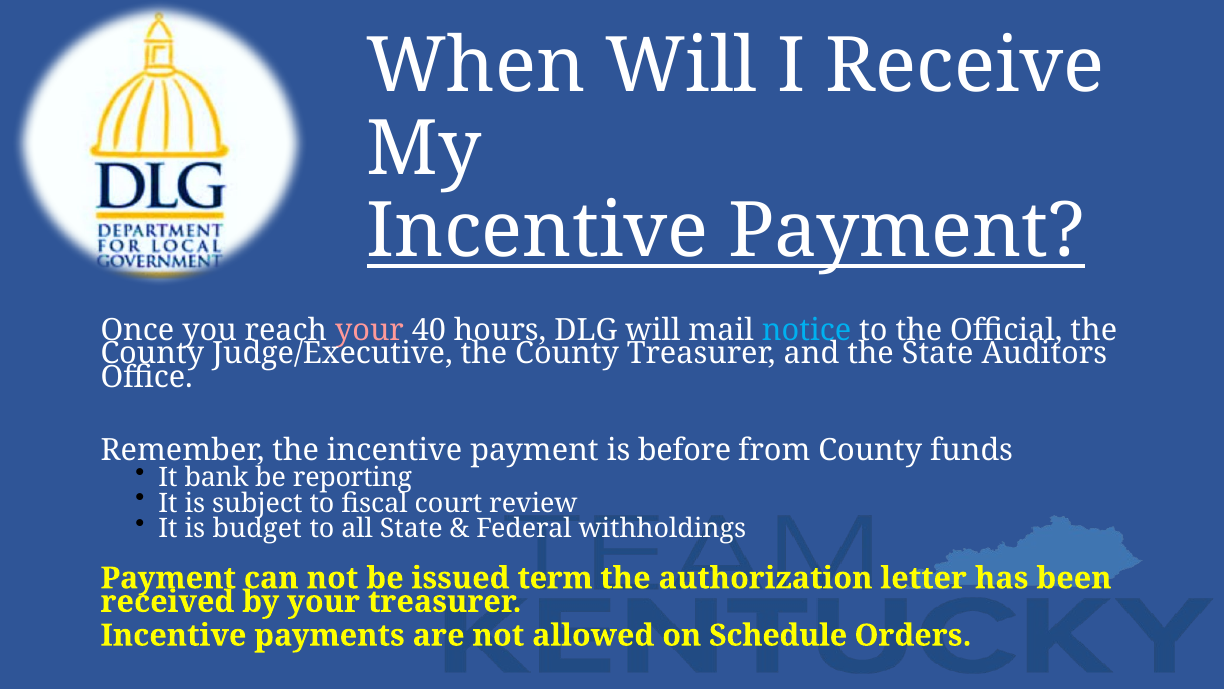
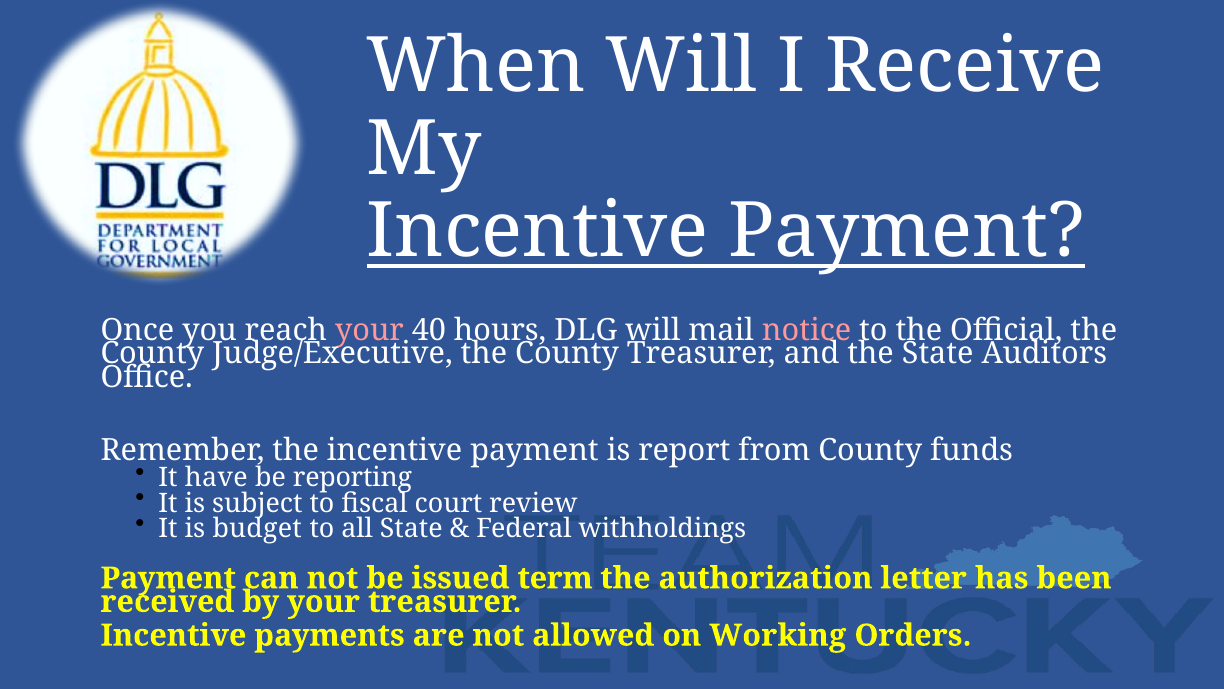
notice colour: light blue -> pink (807, 330)
before: before -> report (684, 450)
bank: bank -> have (216, 477)
Schedule: Schedule -> Working (778, 635)
